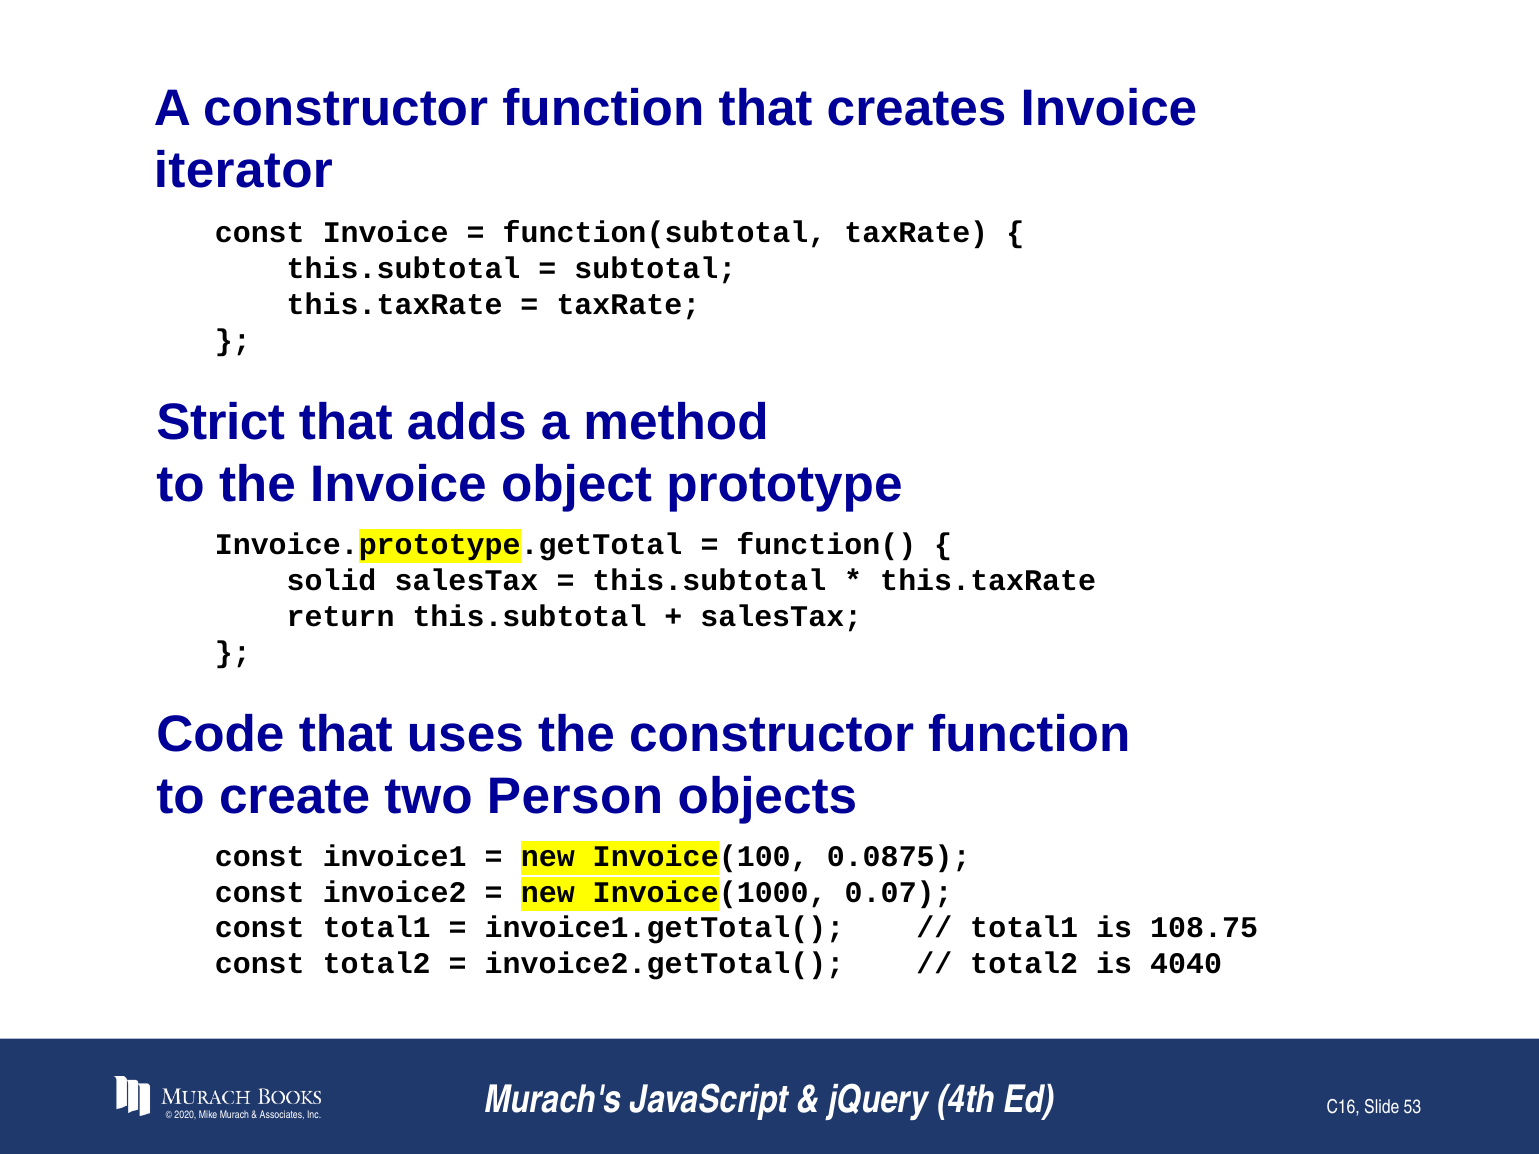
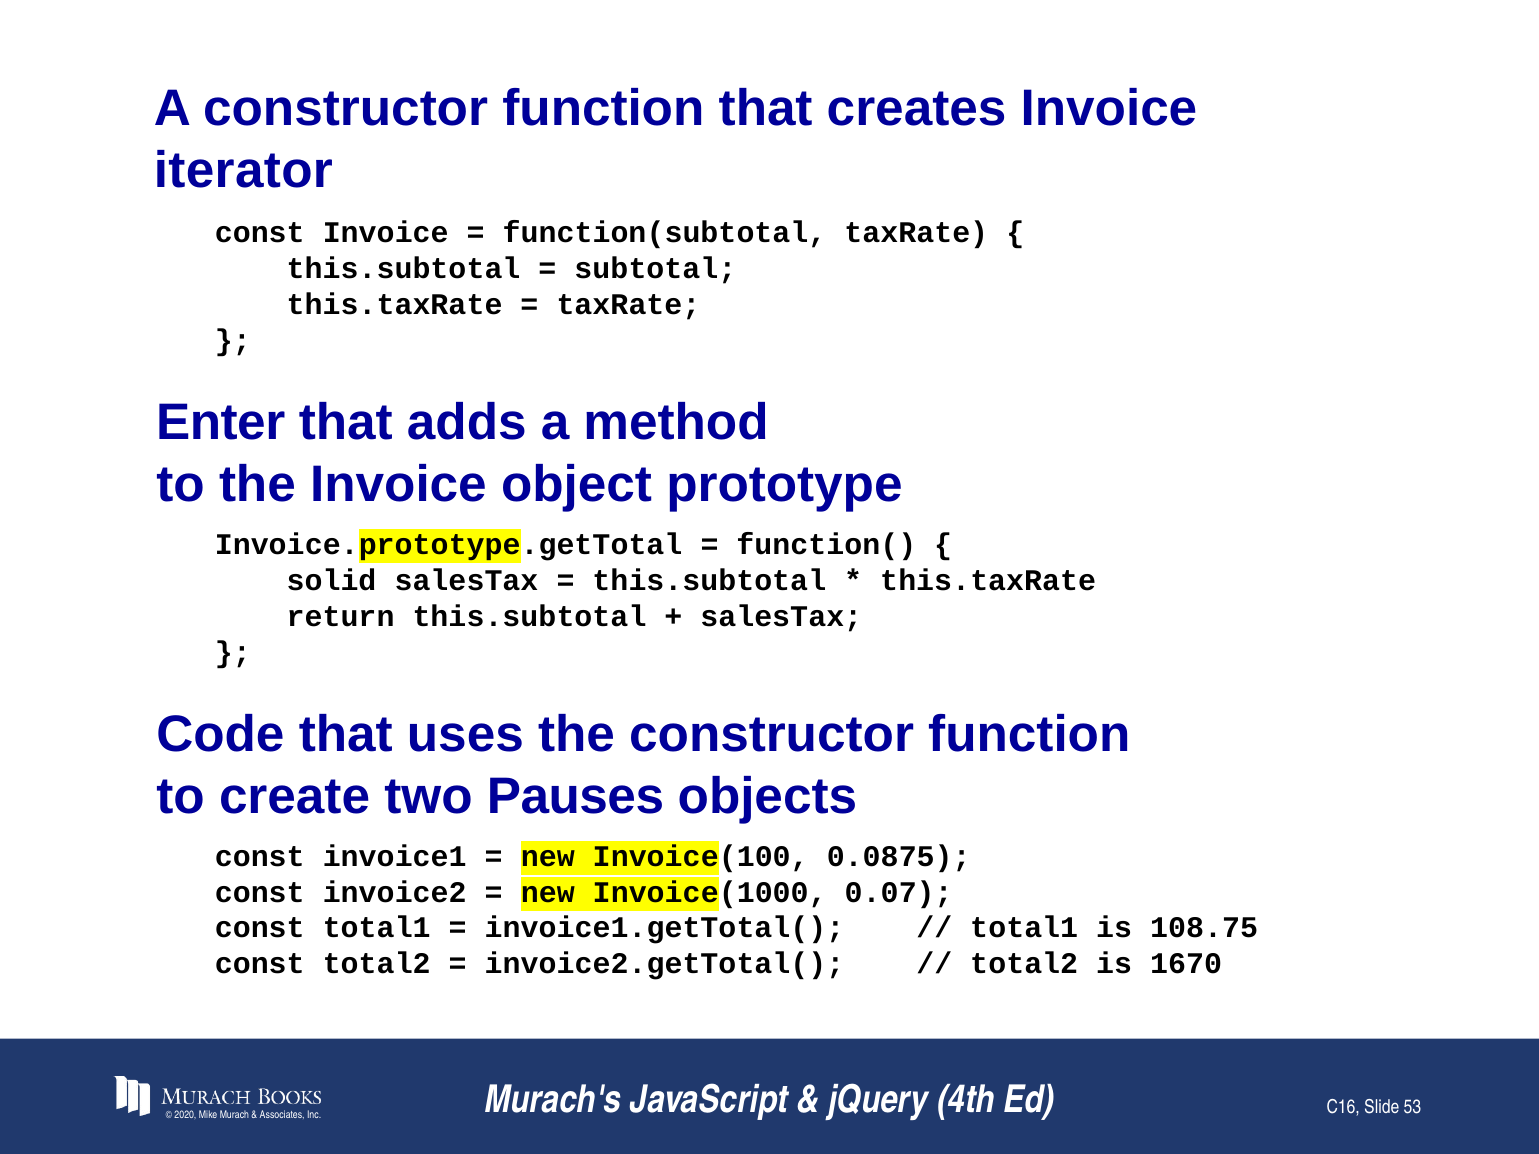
Strict: Strict -> Enter (221, 423)
Person: Person -> Pauses (575, 796)
4040: 4040 -> 1670 (1186, 964)
